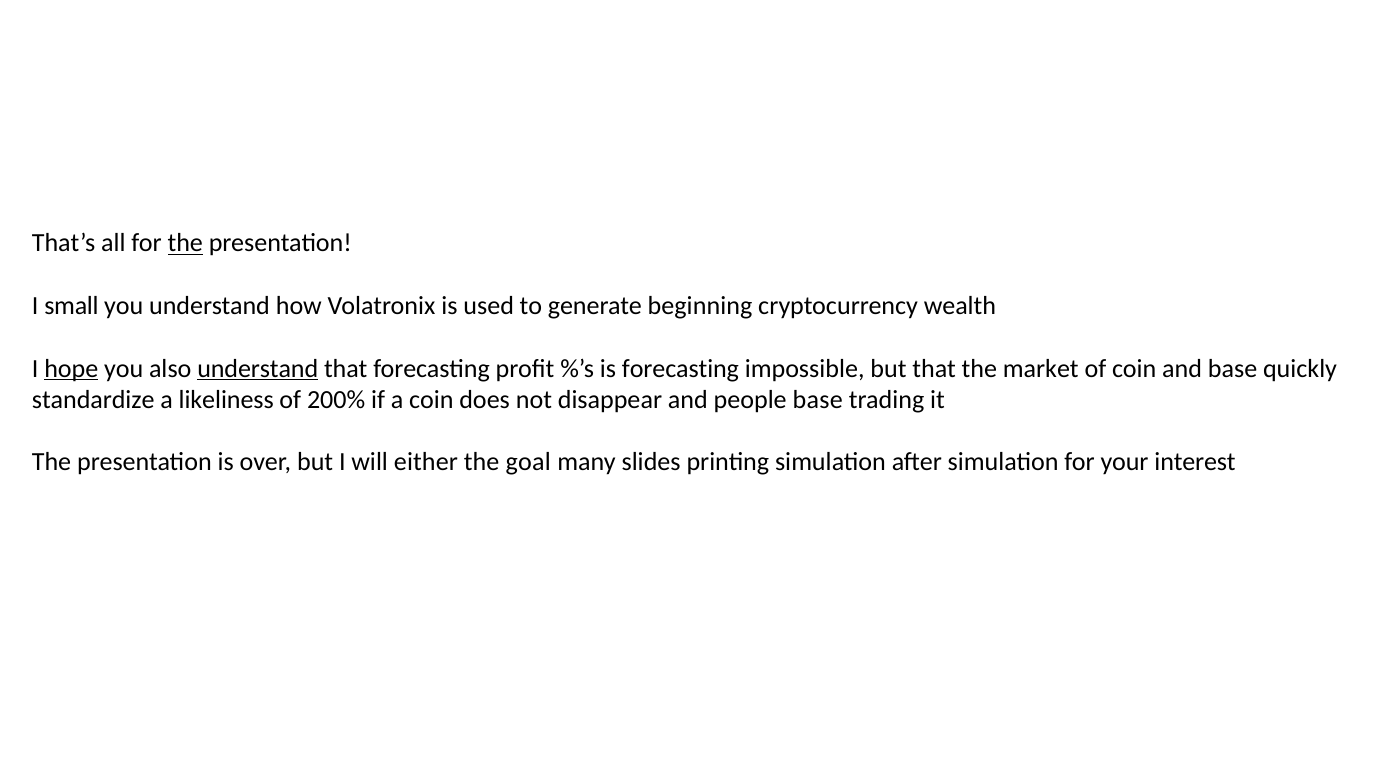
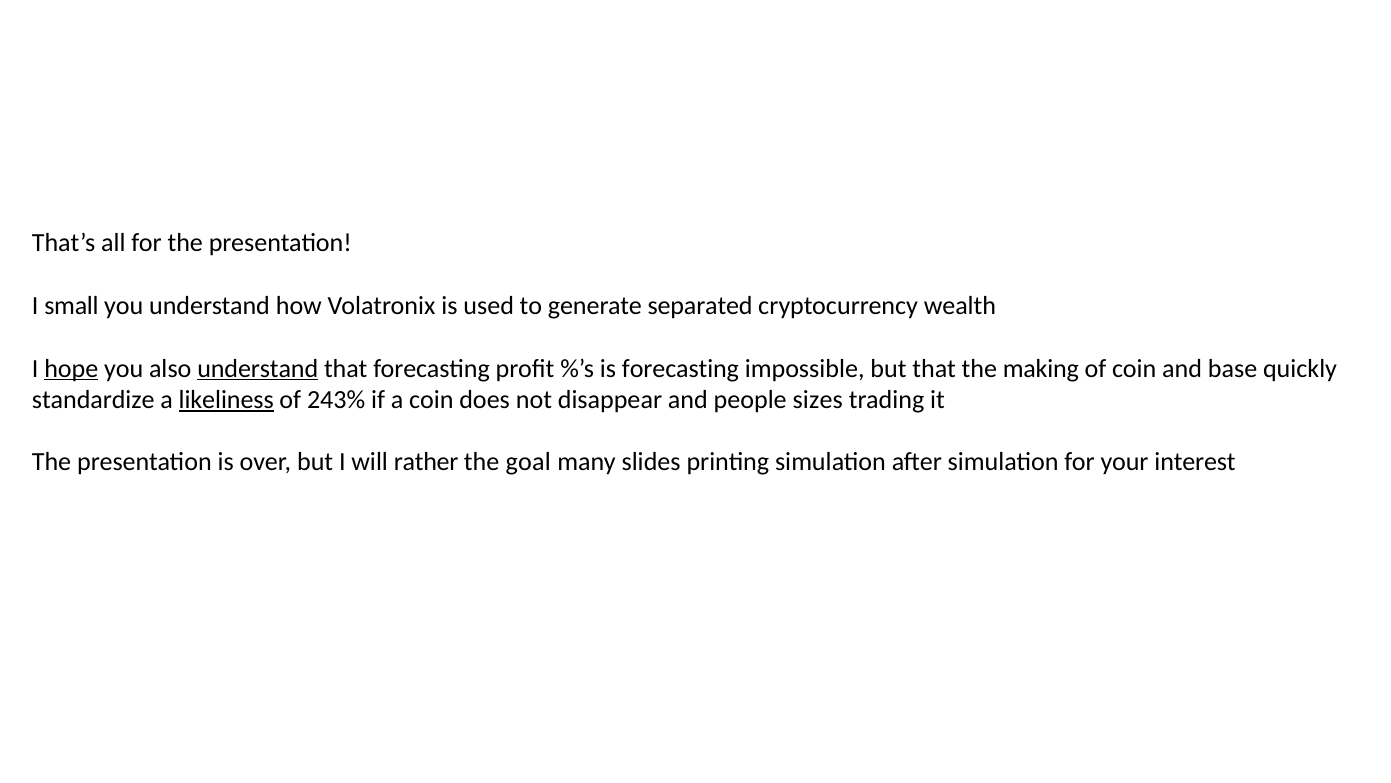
the underline: present -> none (185, 243)
beginning: beginning -> separated (700, 306)
market: market -> making (1041, 368)
likeliness underline: none -> present (226, 399)
200%: 200% -> 243% (336, 399)
people base: base -> sizes (818, 399)
either: either -> rather (426, 462)
